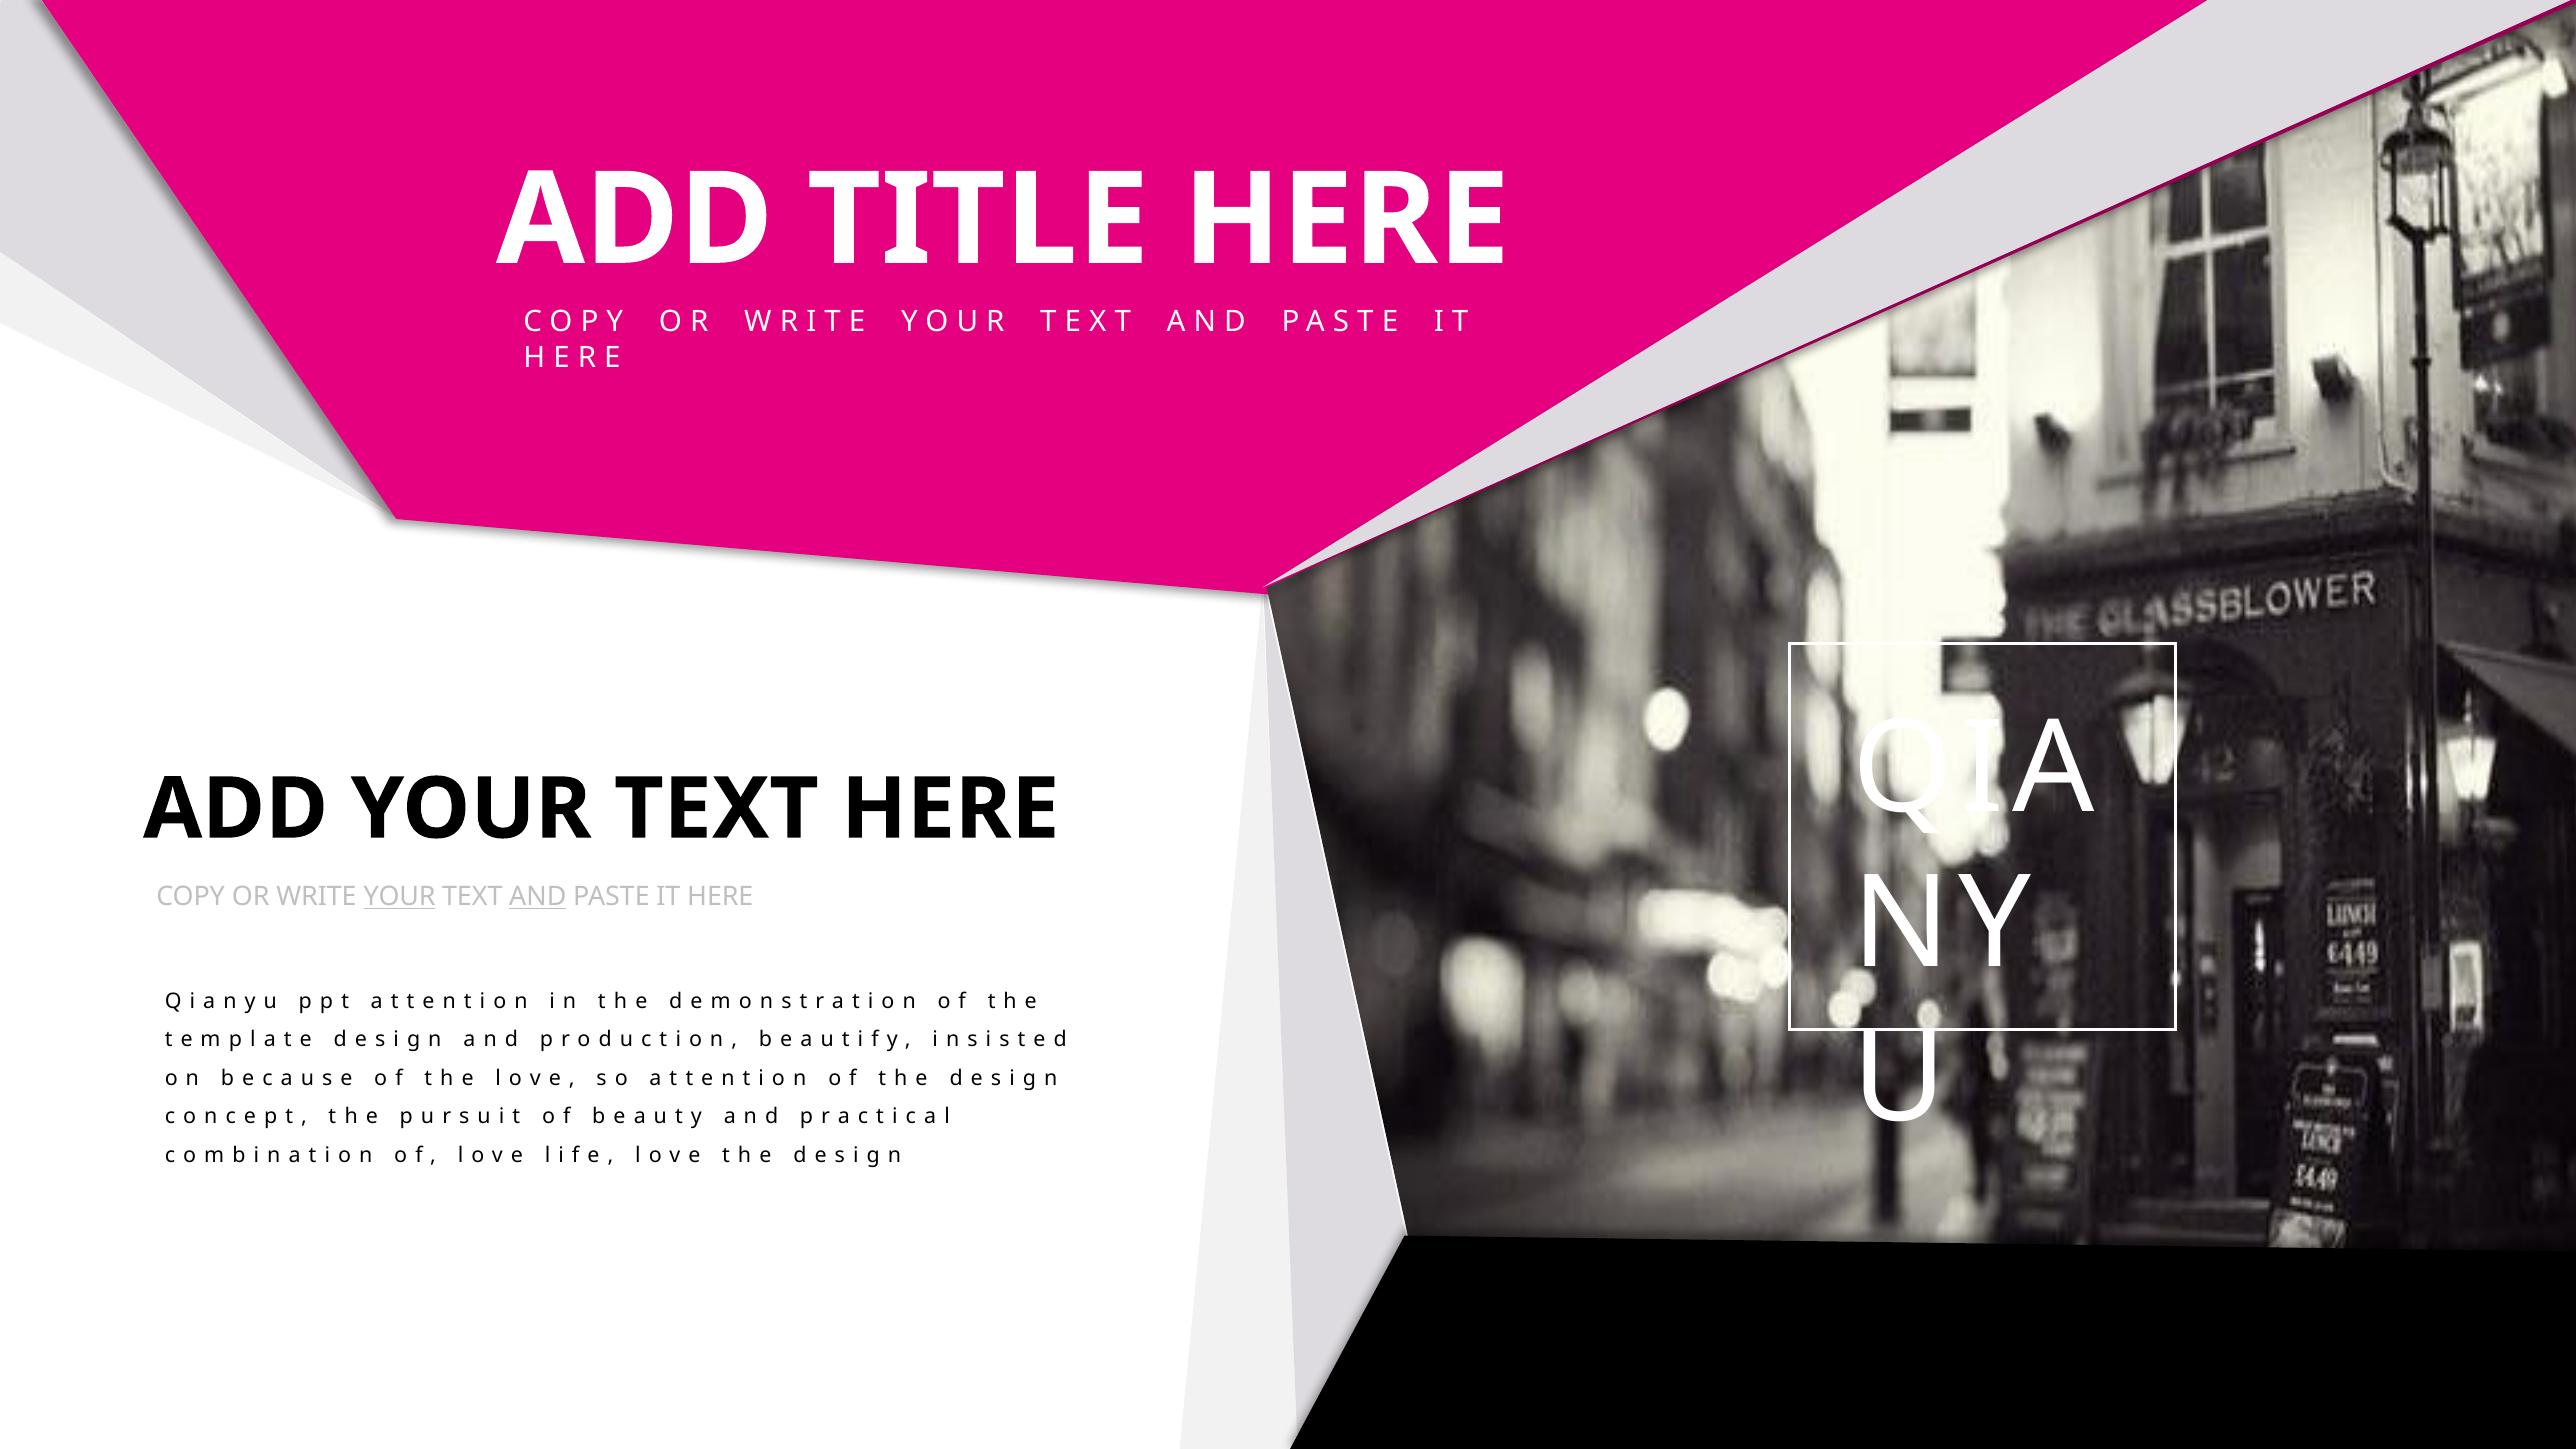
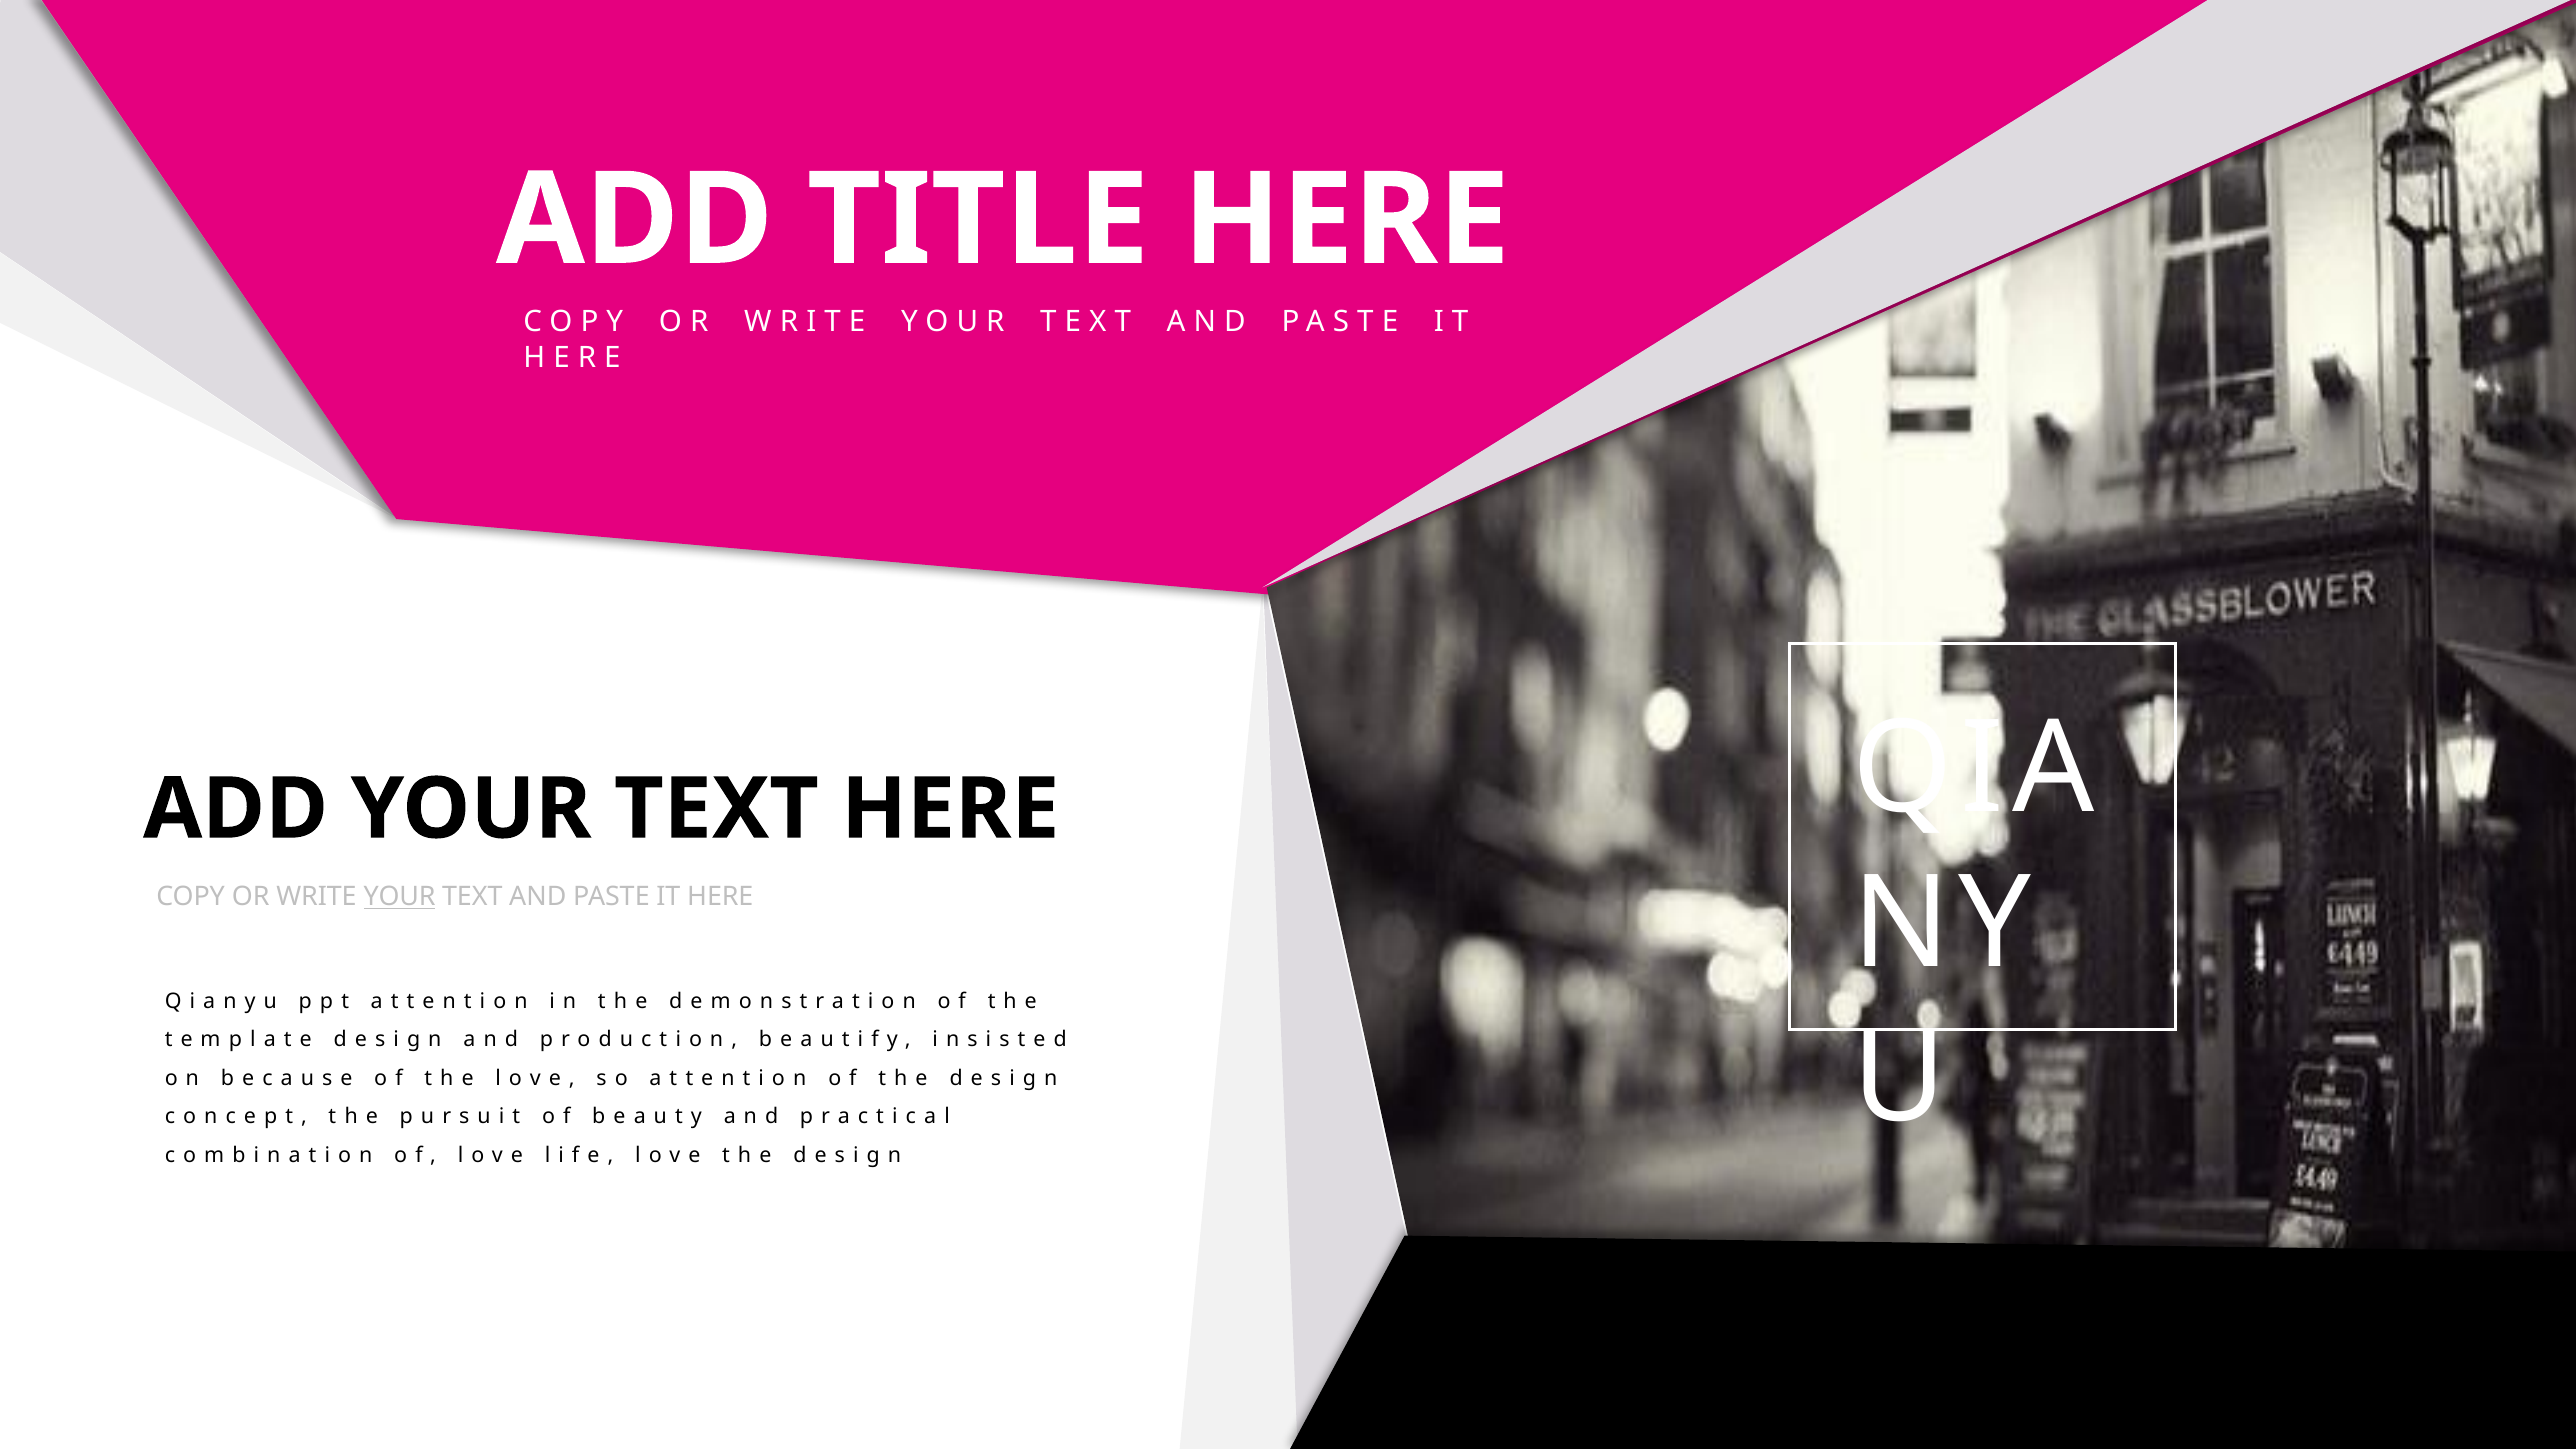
AND underline: present -> none (538, 897)
